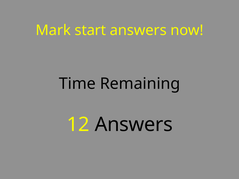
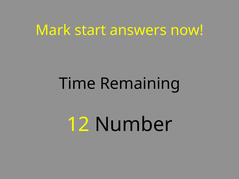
12 Answers: Answers -> Number (134, 125)
